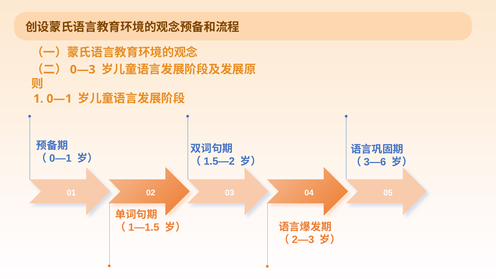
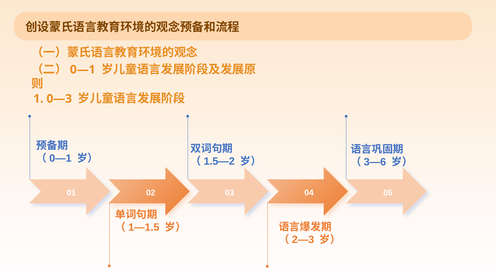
0—3: 0—3 -> 0—1 (83, 70)
0—1: 0—1 -> 0—3 (59, 99)
